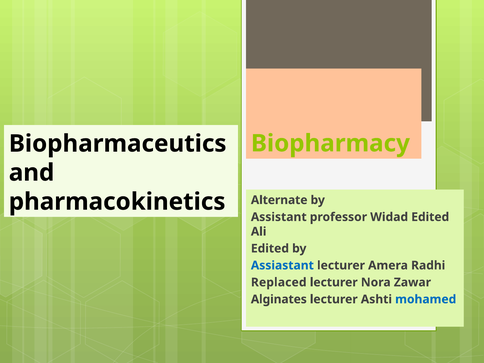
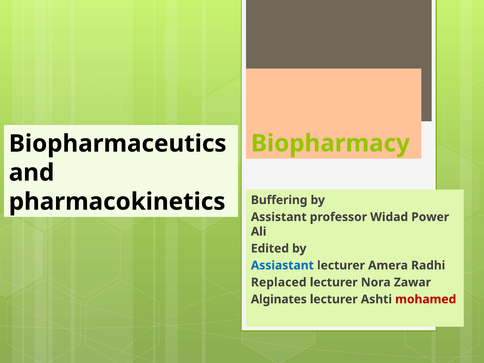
Alternate: Alternate -> Buffering (279, 200)
Widad Edited: Edited -> Power (430, 217)
mohamed colour: blue -> red (426, 299)
